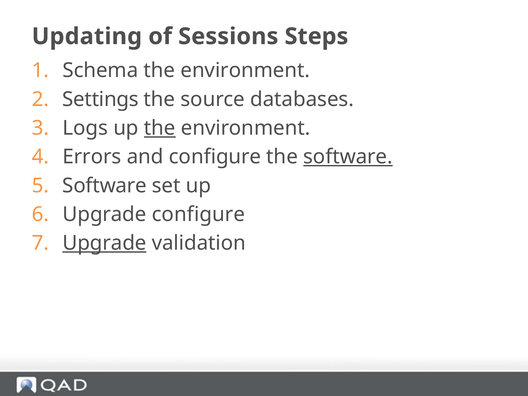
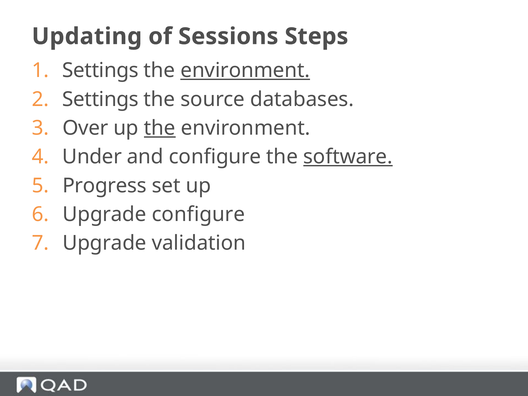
Schema: Schema -> Settings (100, 71)
environment underline: none -> present (245, 71)
Logs: Logs -> Over (85, 128)
Errors: Errors -> Under (92, 157)
Software: Software -> Progress (105, 186)
Upgrade underline: present -> none (104, 243)
